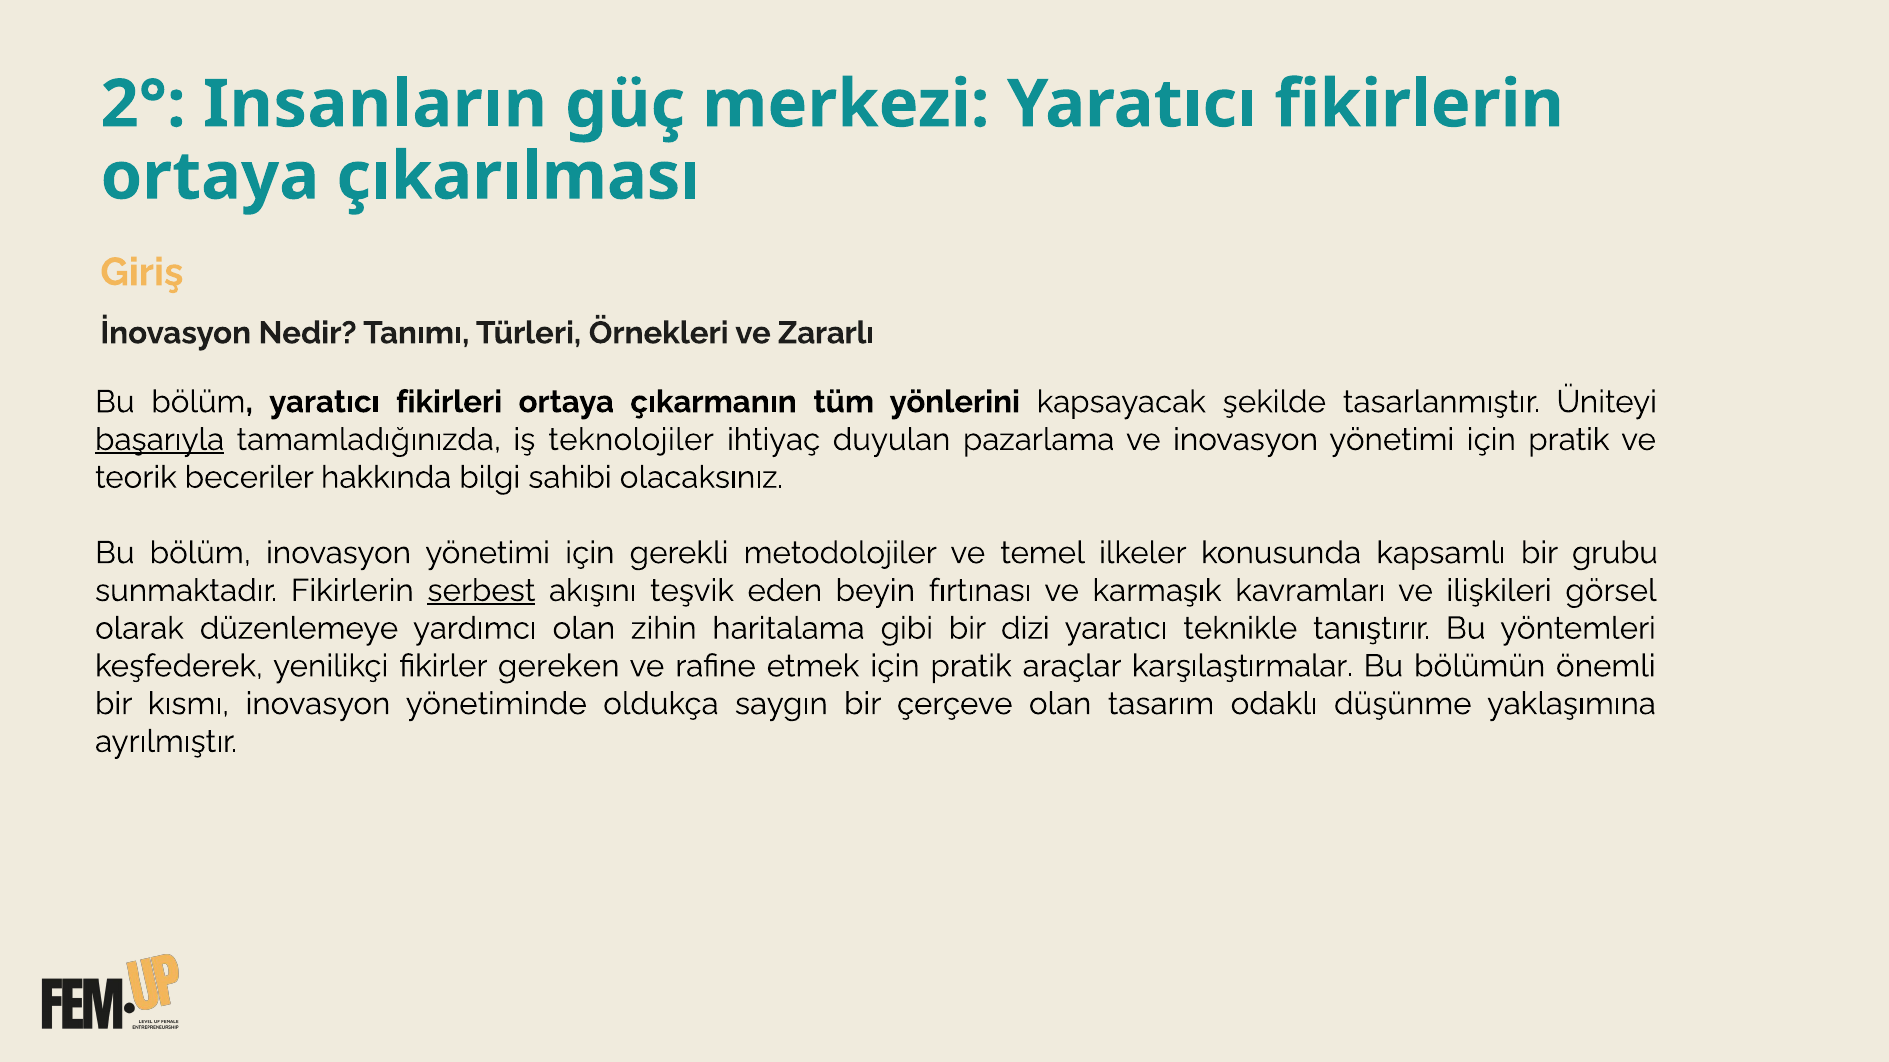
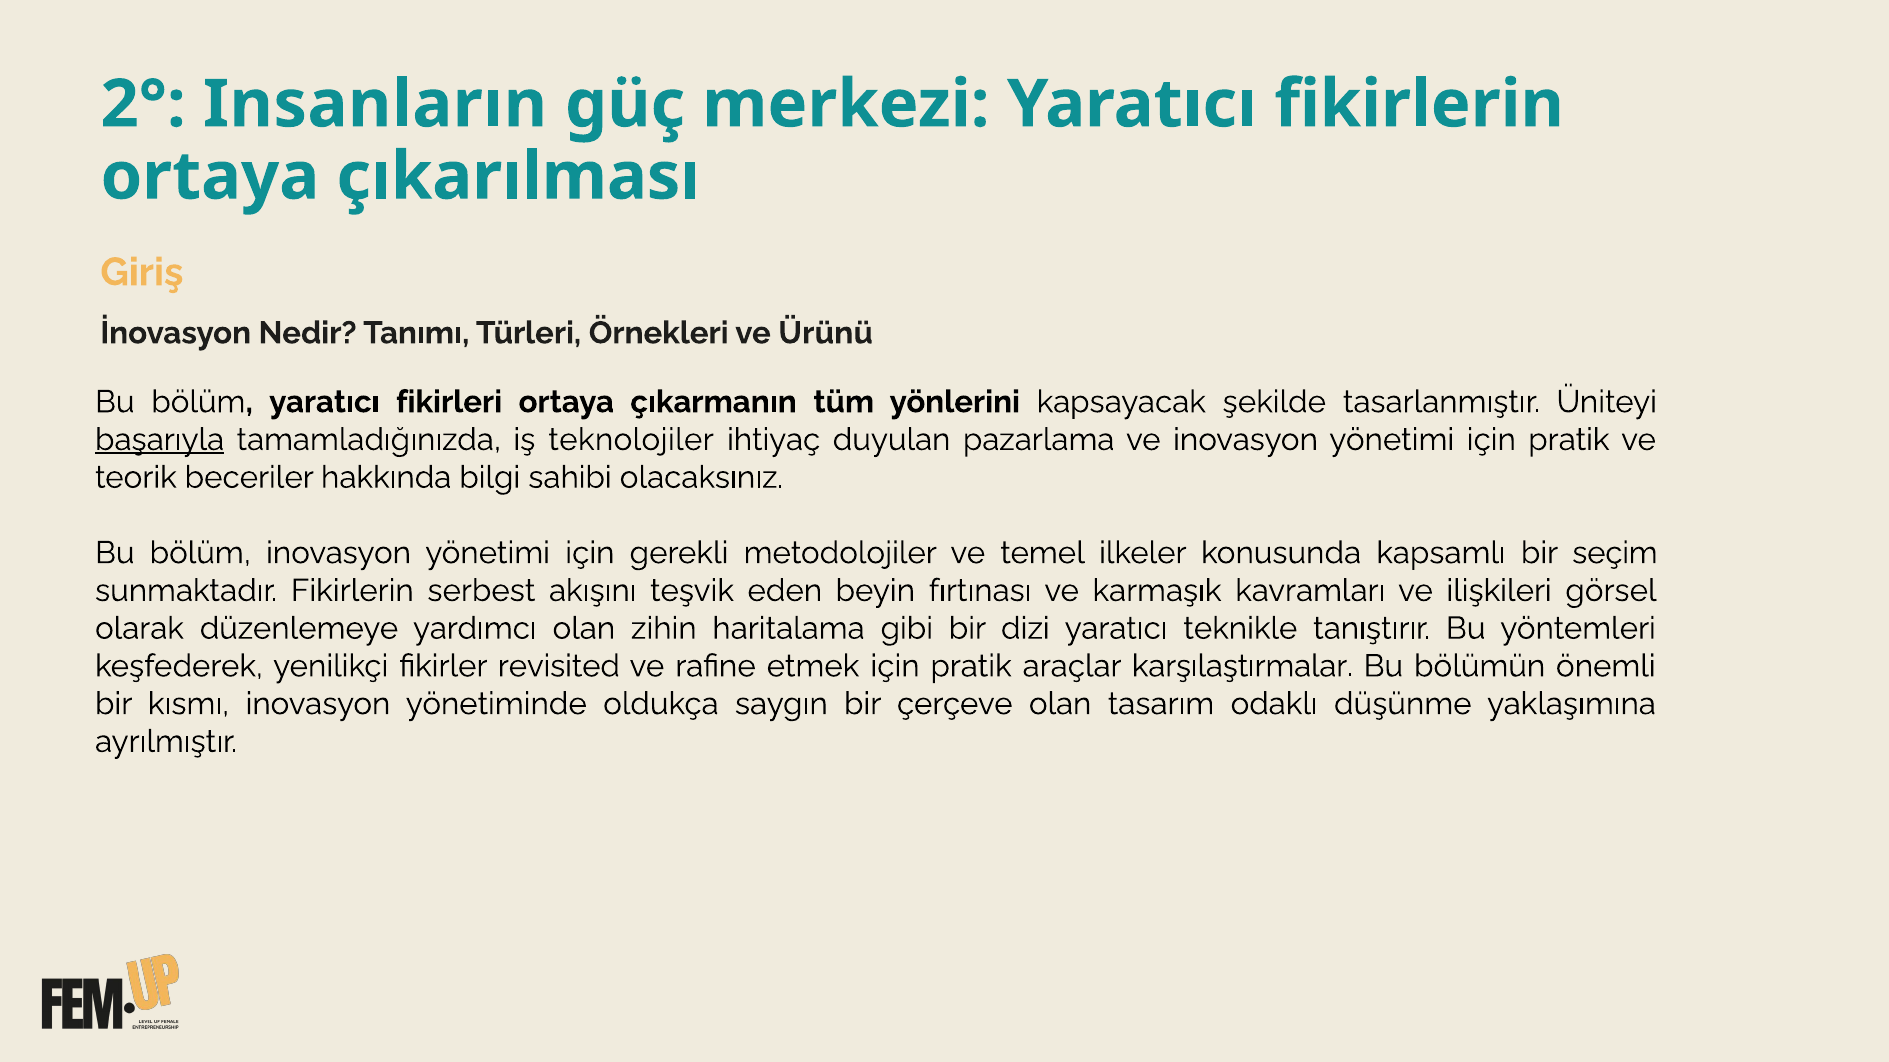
Zararlı: Zararlı -> Ürünü (826, 333)
grubu: grubu -> seçim (1615, 553)
serbest underline: present -> none (481, 591)
gereken: gereken -> revisited (559, 666)
